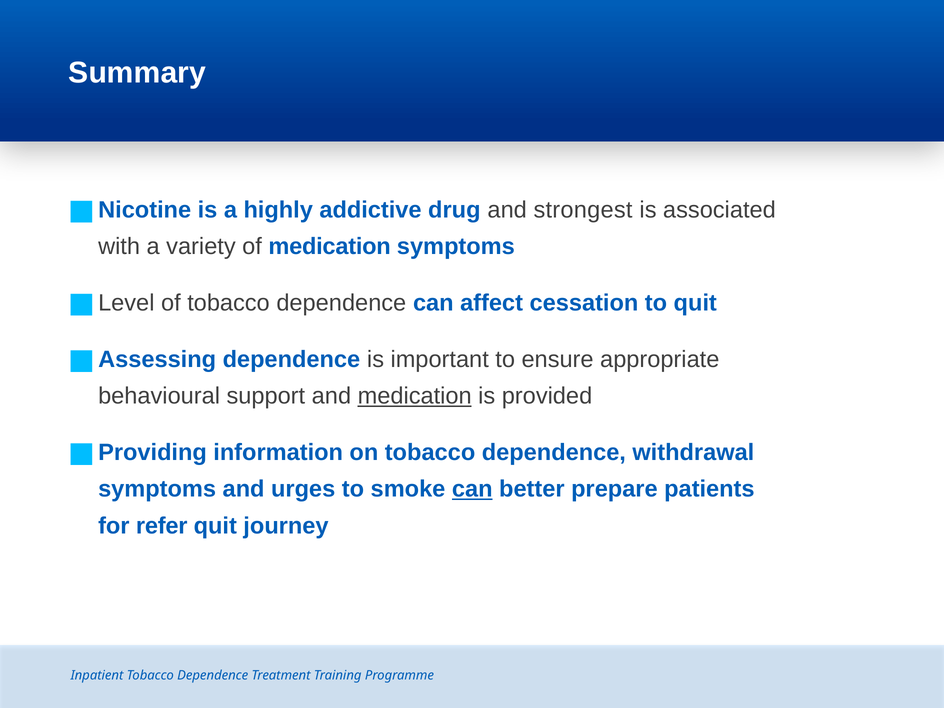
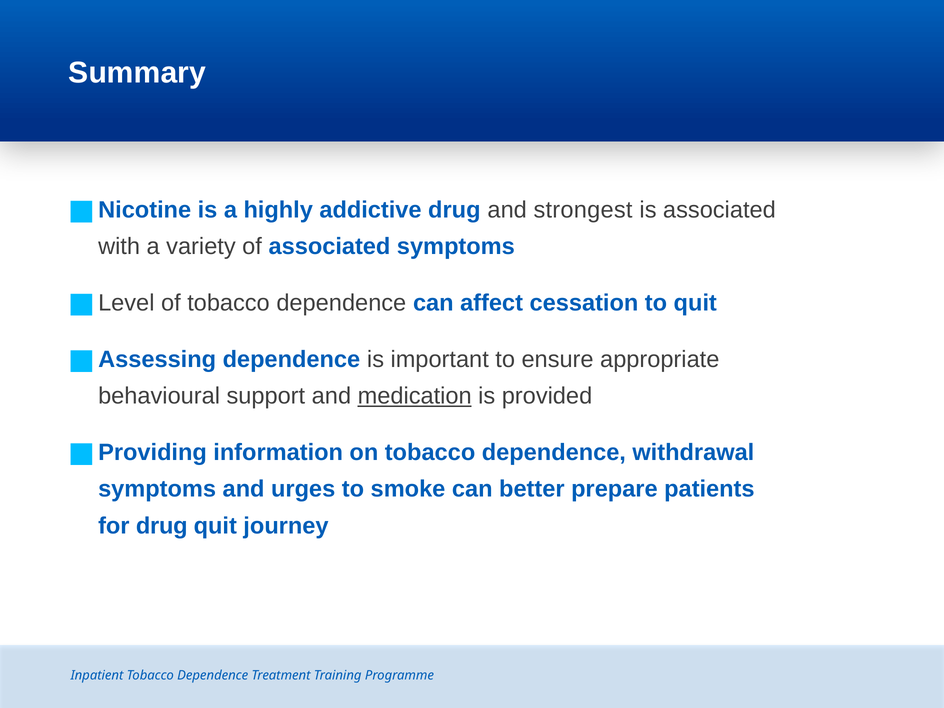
of medication: medication -> associated (329, 247)
can underline: present -> none (472, 489)
for refer: refer -> drug (162, 526)
